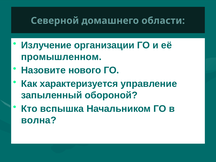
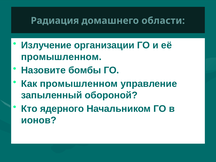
Северной: Северной -> Радиация (55, 21)
нового: нового -> бомбы (85, 70)
Как характеризуется: характеризуется -> промышленном (79, 84)
вспышка: вспышка -> ядерного (62, 109)
волна: волна -> ионов (39, 120)
